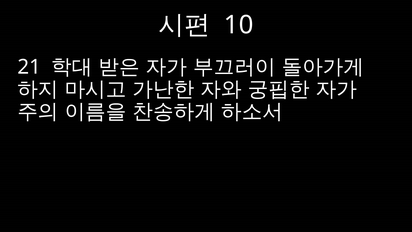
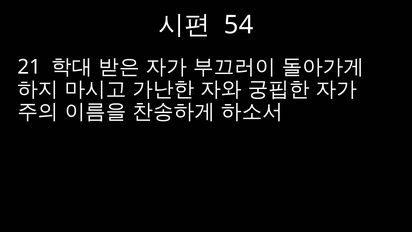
10: 10 -> 54 (239, 25)
